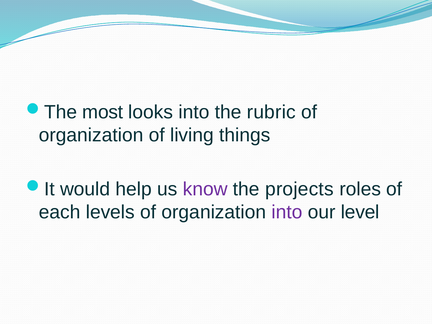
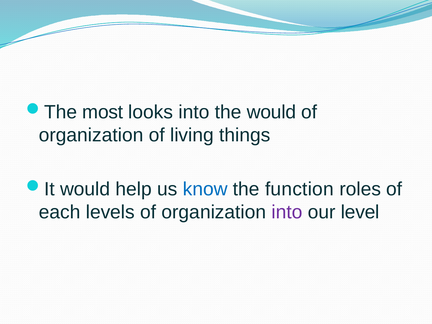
the rubric: rubric -> would (271, 112)
know colour: purple -> blue (205, 189)
projects: projects -> function (299, 189)
